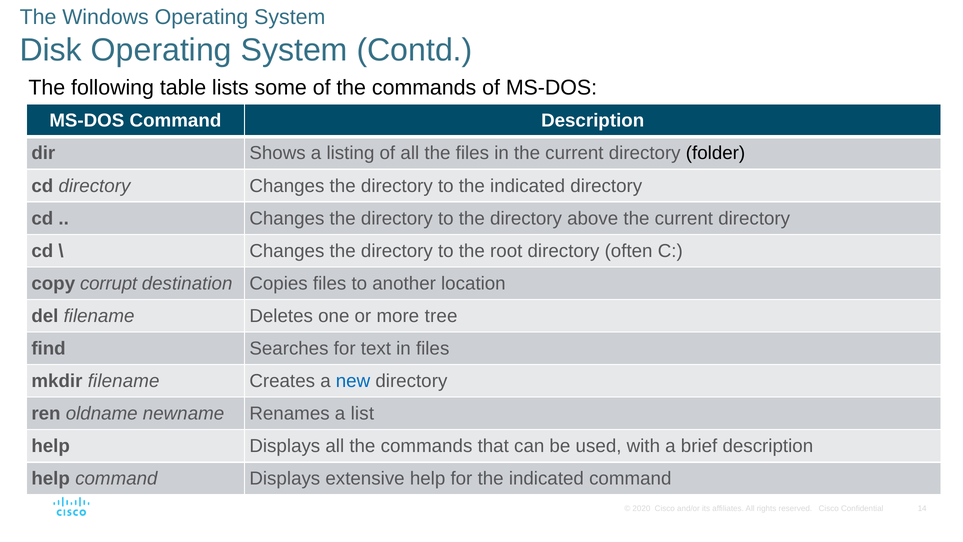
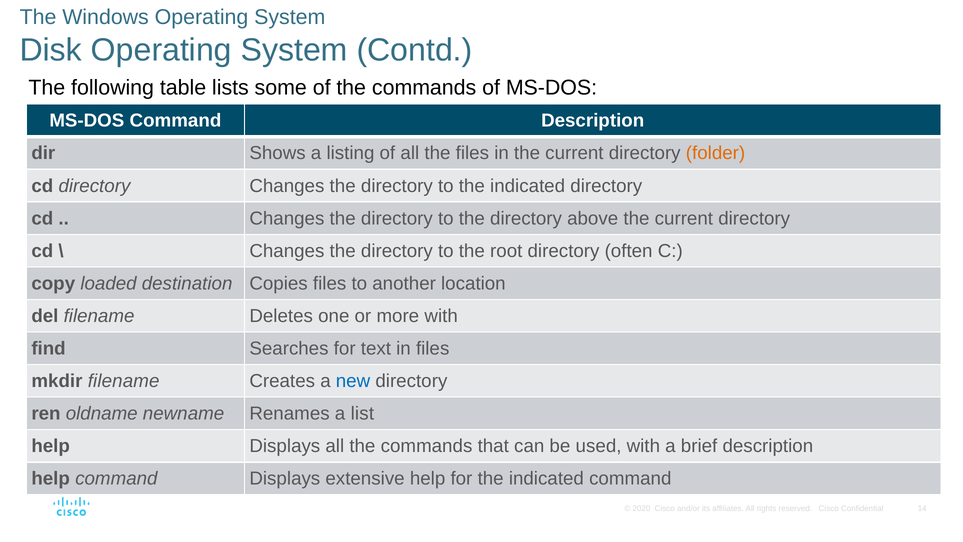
folder colour: black -> orange (716, 153)
corrupt: corrupt -> loaded (109, 283)
more tree: tree -> with (441, 316)
